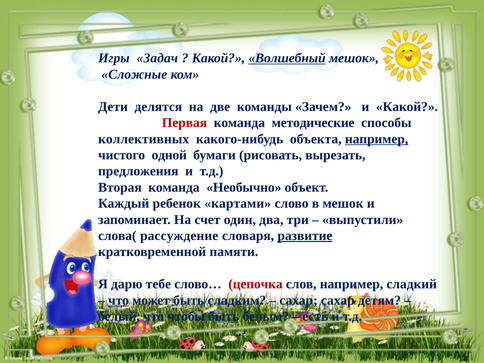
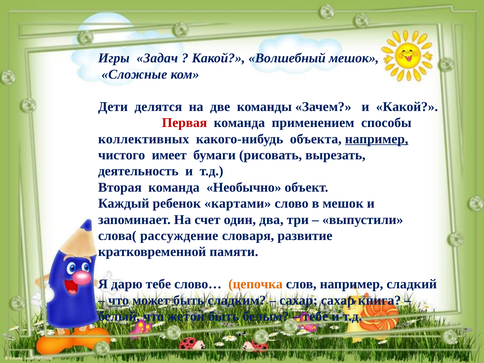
Волшебный underline: present -> none (287, 58)
методические: методические -> применением (313, 123)
одной: одной -> имеет (169, 155)
предложения: предложения -> деятельность (138, 171)
развитие underline: present -> none (305, 236)
цепочка colour: red -> orange (256, 284)
детям: детям -> книга (379, 300)
чтобы: чтобы -> жетон (186, 316)
есть: есть -> тебе (315, 316)
